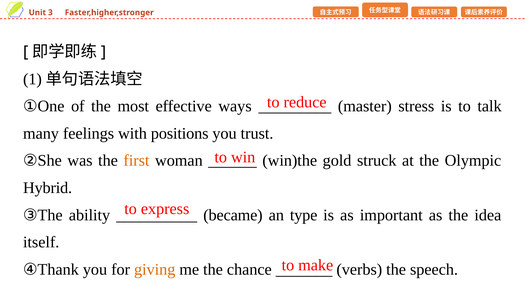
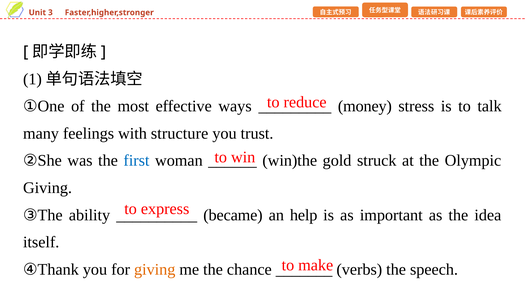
master: master -> money (365, 106)
positions: positions -> structure (180, 134)
first colour: orange -> blue (136, 161)
Hybrid: Hybrid -> Giving (48, 188)
type: type -> help (304, 215)
